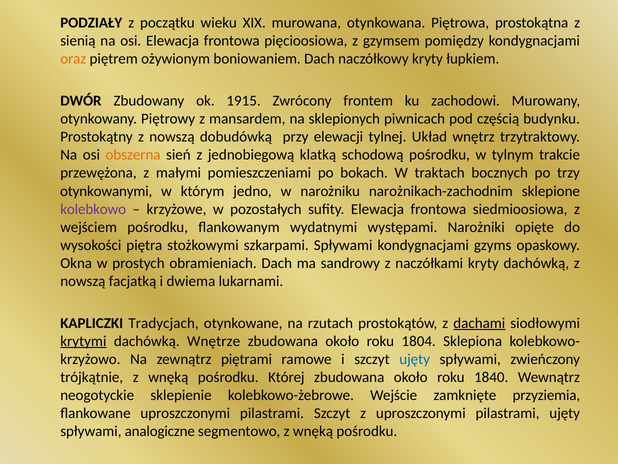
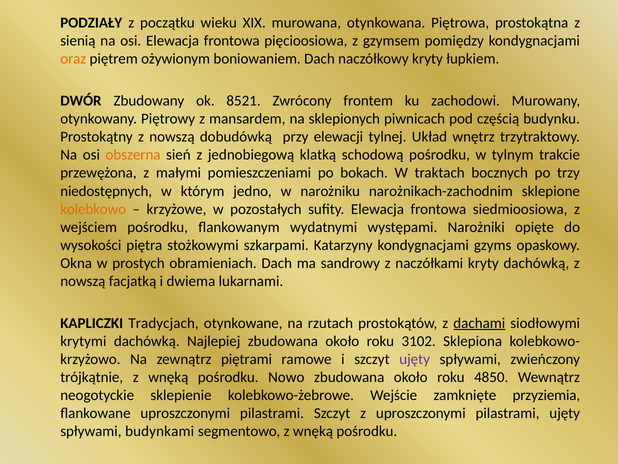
1915: 1915 -> 8521 (244, 101)
otynkowanymi: otynkowanymi -> niedostępnych (106, 191)
kolebkowo colour: purple -> orange (93, 209)
szkarpami Spływami: Spływami -> Katarzyny (343, 245)
krytymi underline: present -> none (83, 341)
Wnętrze: Wnętrze -> Najlepiej (214, 341)
1804: 1804 -> 3102 (419, 341)
ujęty colour: blue -> purple (415, 359)
Której: Której -> Nowo (286, 377)
1840: 1840 -> 4850 (491, 377)
analogiczne: analogiczne -> budynkami (160, 431)
